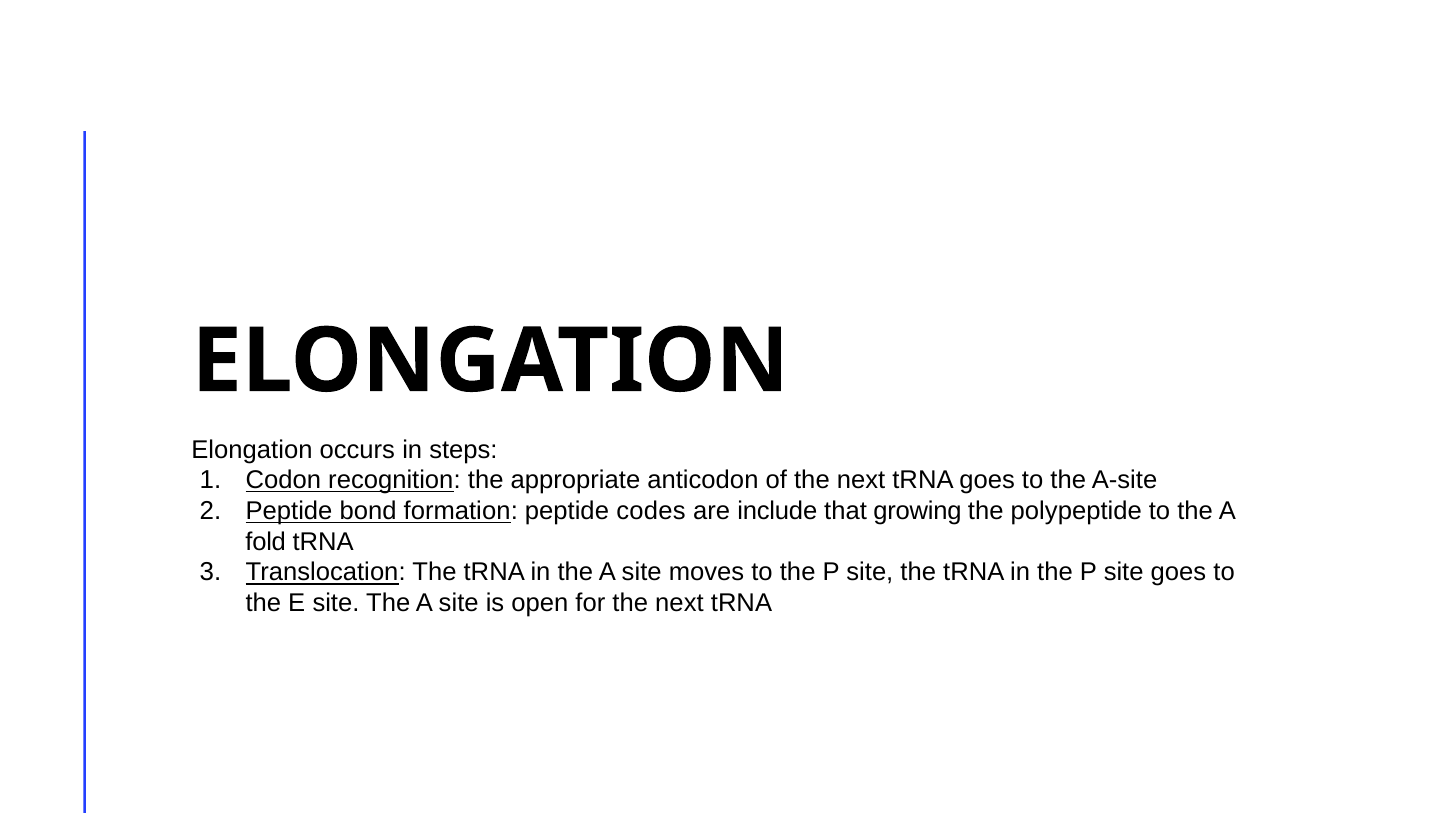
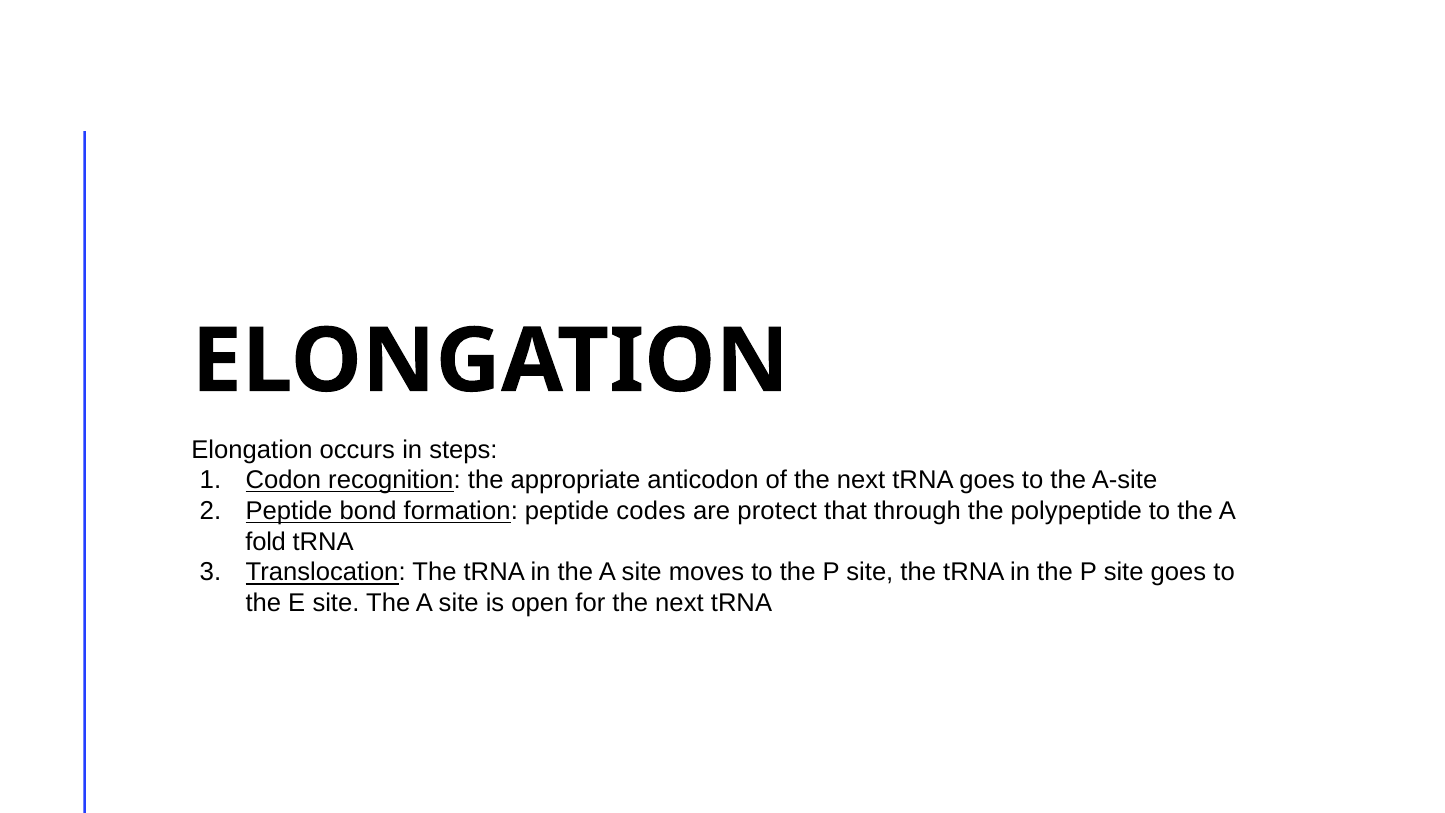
include: include -> protect (777, 511)
growing: growing -> through (917, 511)
